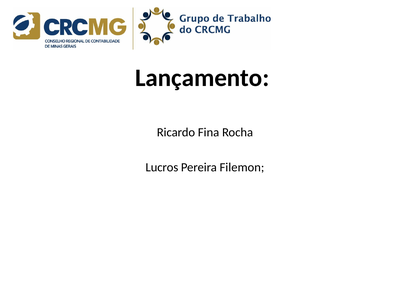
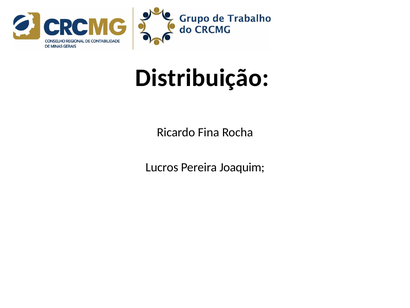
Lançamento: Lançamento -> Distribuição (202, 78)
Filemon: Filemon -> Joaquim (242, 167)
